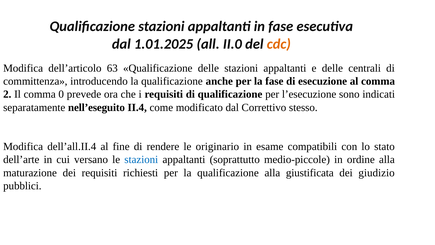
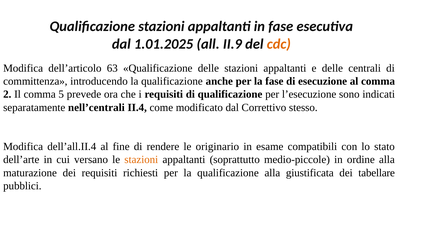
II.0: II.0 -> II.9 (232, 44)
0: 0 -> 5 (61, 94)
nell’eseguito: nell’eseguito -> nell’centrali (96, 107)
stazioni colour: blue -> orange (141, 160)
giudizio: giudizio -> tabellare (377, 173)
